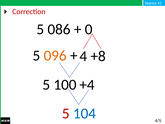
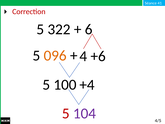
086: 086 -> 322 (59, 29)
0: 0 -> 6 (89, 29)
+8: +8 -> +6 (98, 56)
104 colour: blue -> purple (85, 113)
